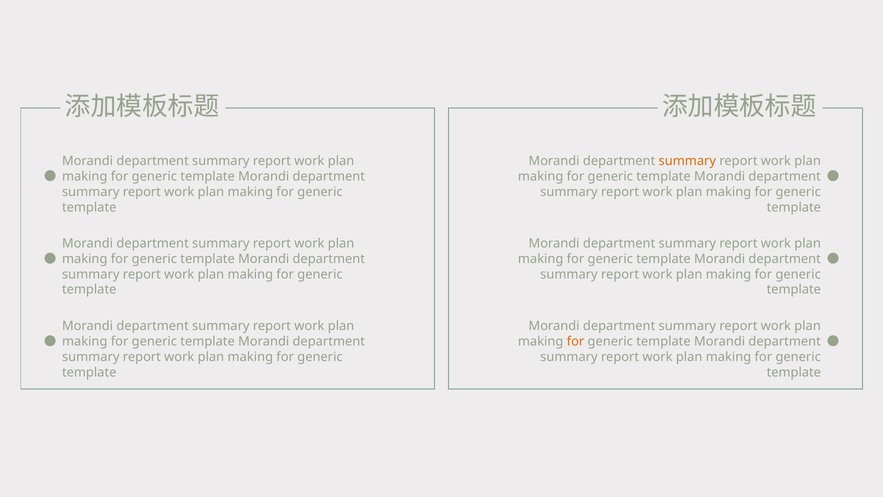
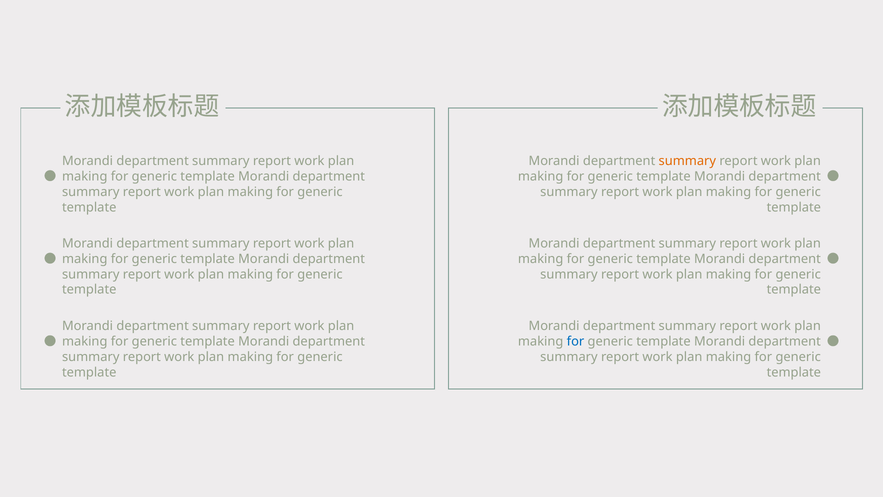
for colour: orange -> blue (575, 341)
